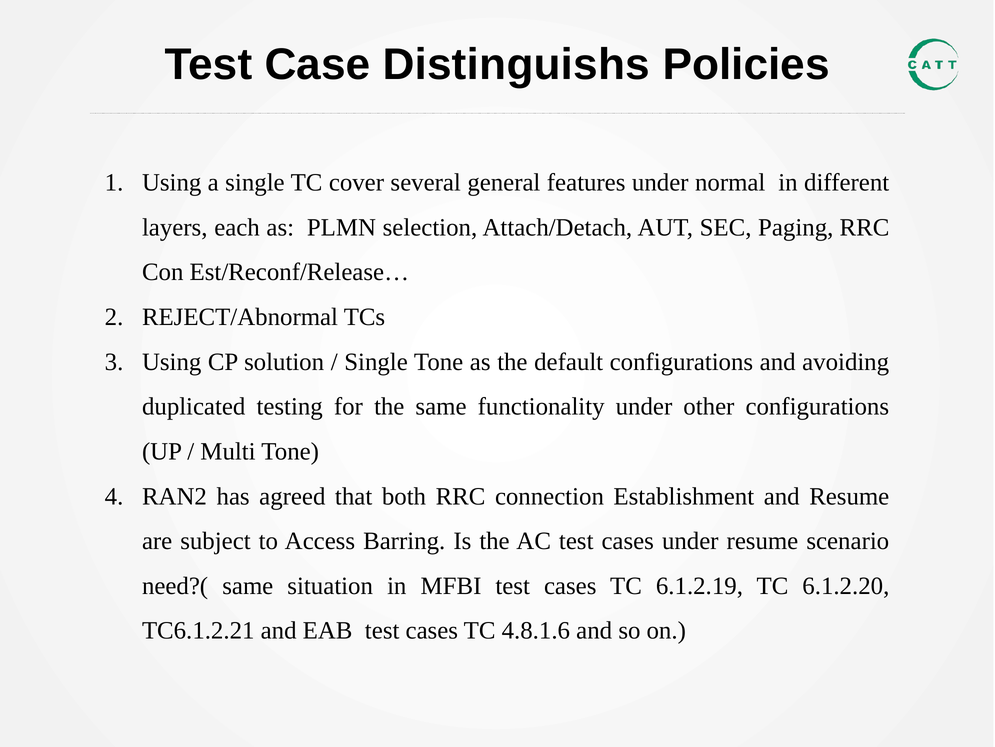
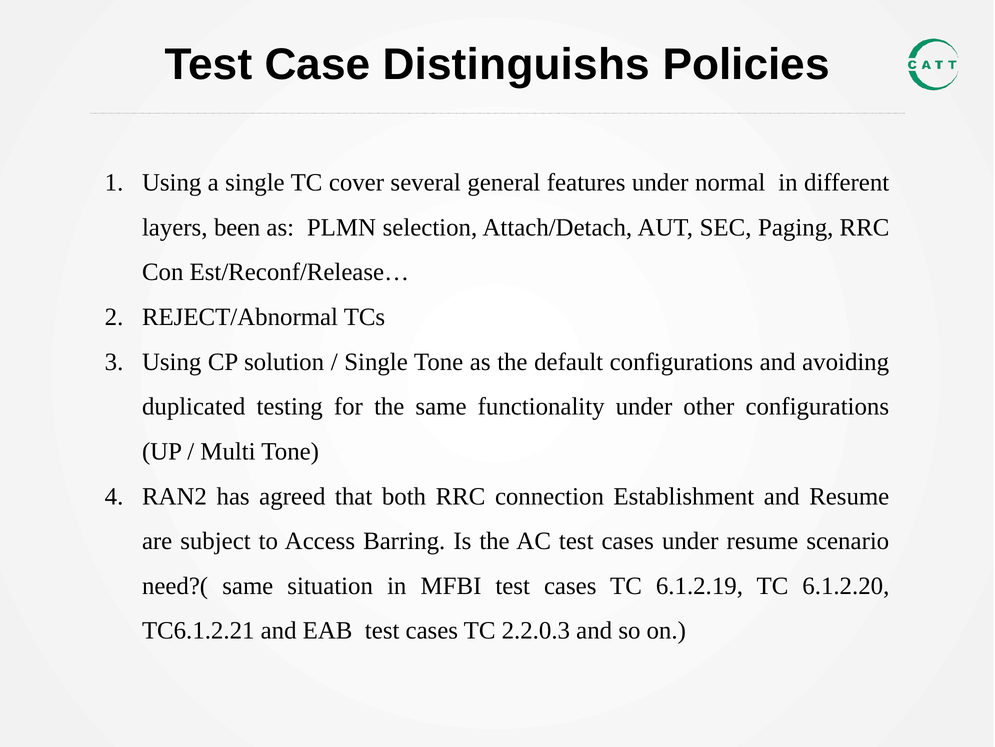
each: each -> been (237, 227)
4.8.1.6: 4.8.1.6 -> 2.2.0.3 (536, 630)
